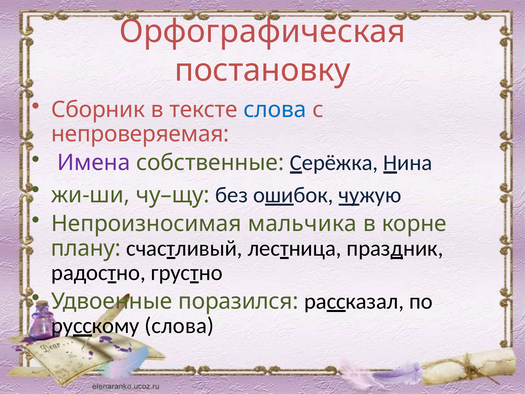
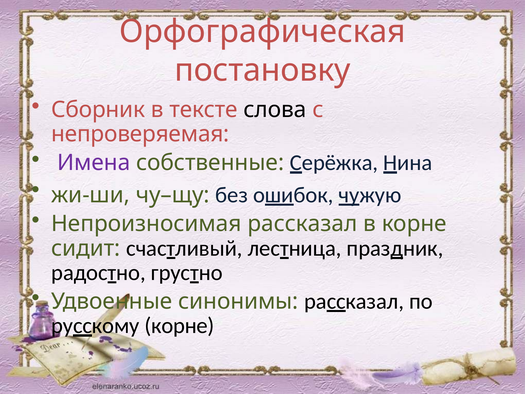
слова colour: blue -> black (275, 110)
Непроизносимая мальчика: мальчика -> рассказал (302, 224)
плану: плану -> сидит (86, 248)
поразился: поразился -> синонимы (238, 301)
русскому слова: слова -> корне (179, 326)
